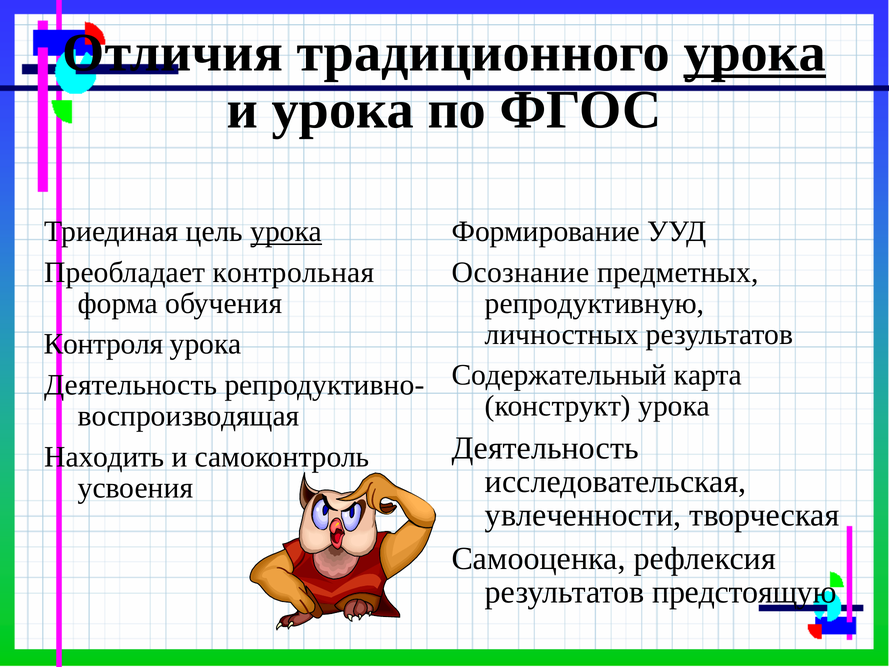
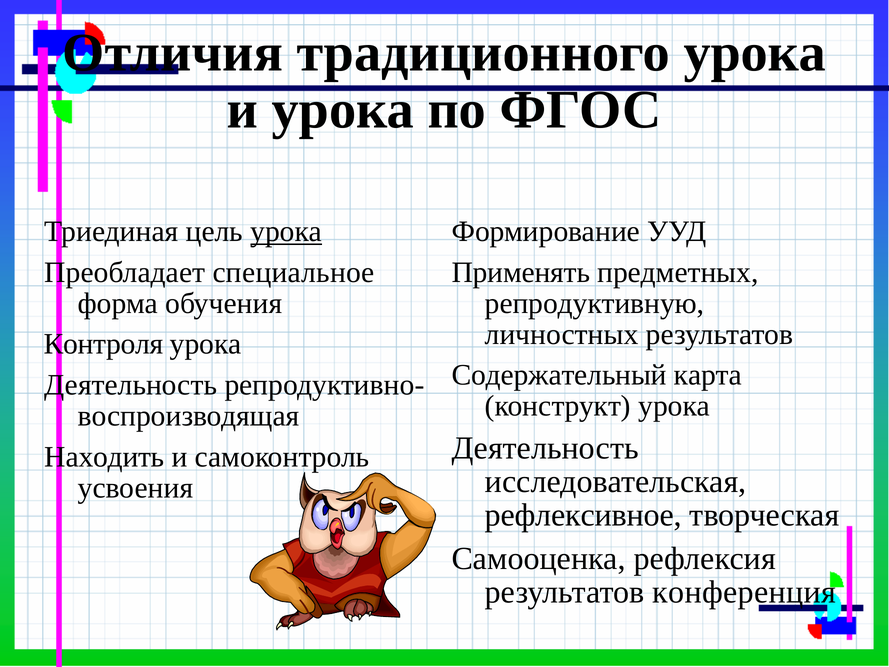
урока underline: present -> none (755, 53)
контрольная: контрольная -> специальное (294, 272)
Осознание: Осознание -> Применять (521, 272)
увлеченности: увлеченности -> рефлексивное (583, 515)
предстоящую: предстоящую -> конференция (744, 592)
